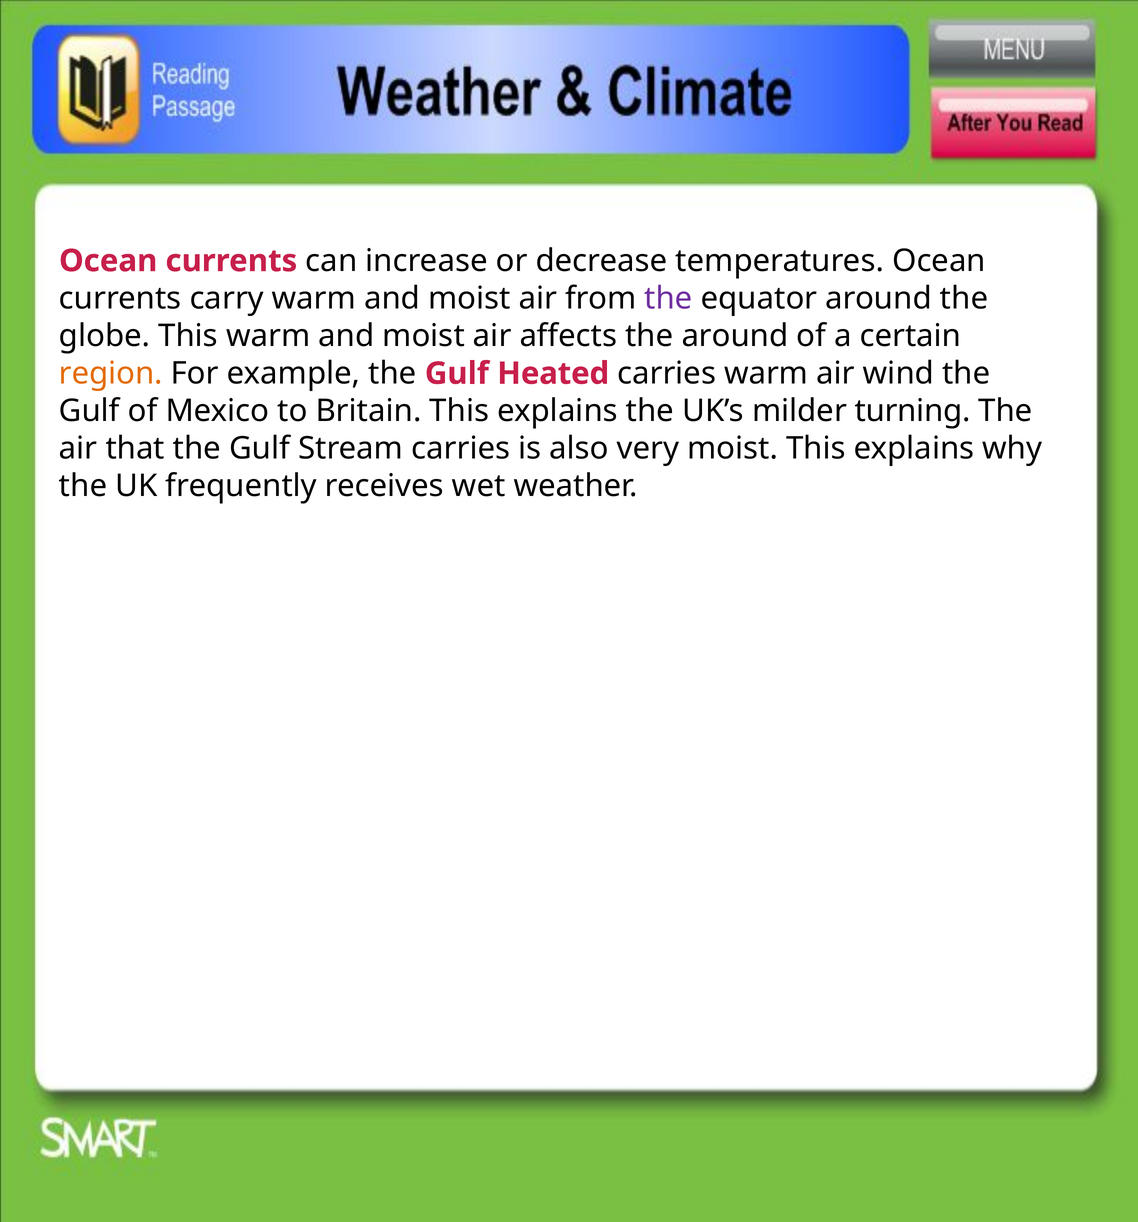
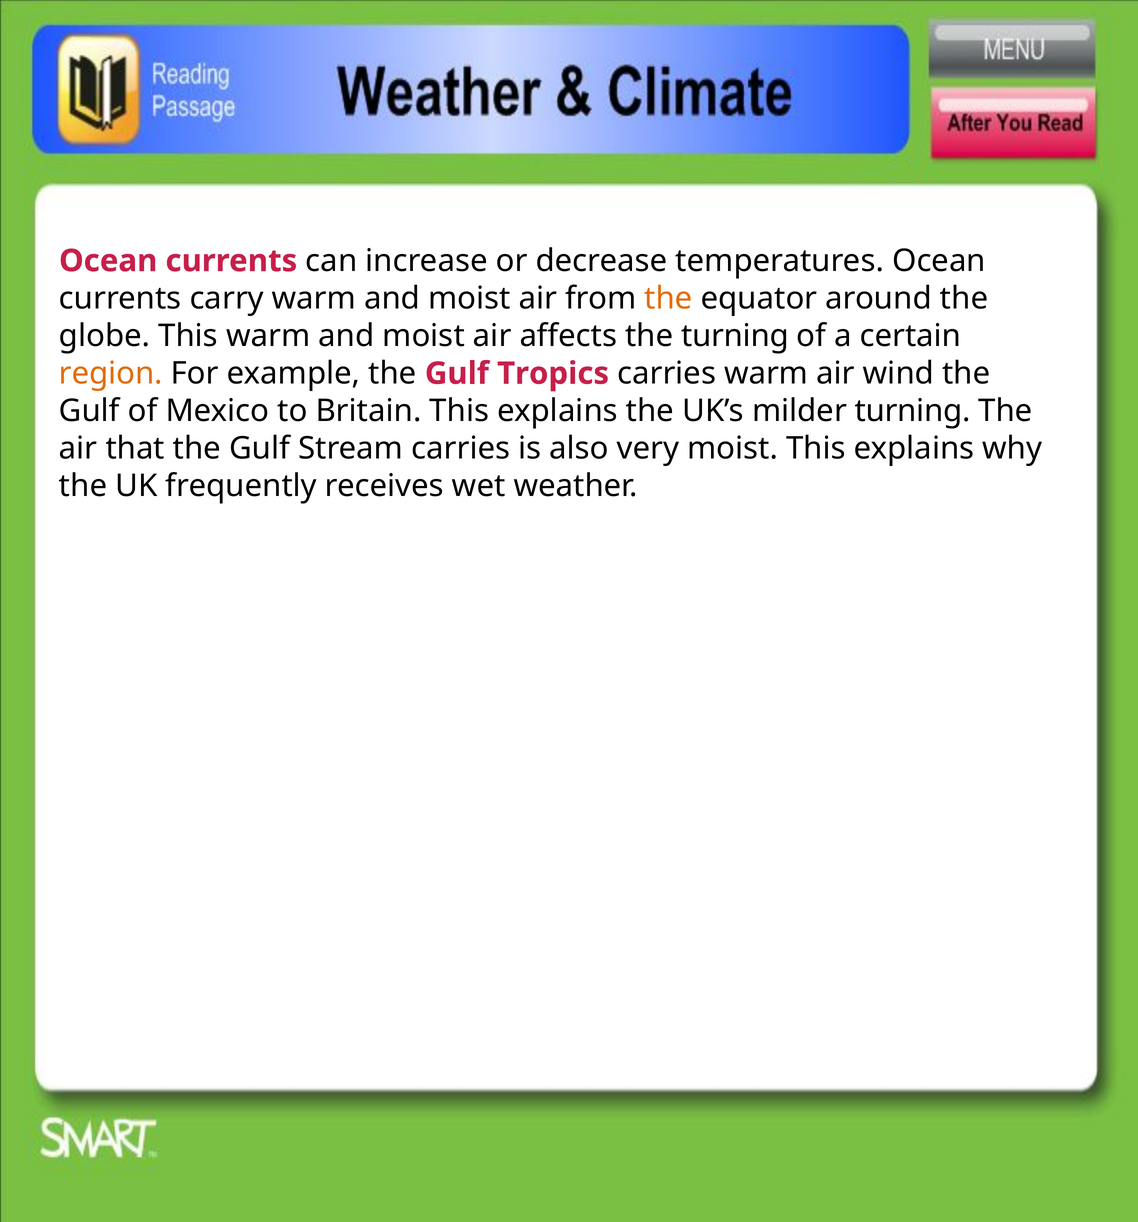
the colour: purple -> orange (668, 298)
the around: around -> turning (735, 336)
Heated: Heated -> Tropics (553, 374)
